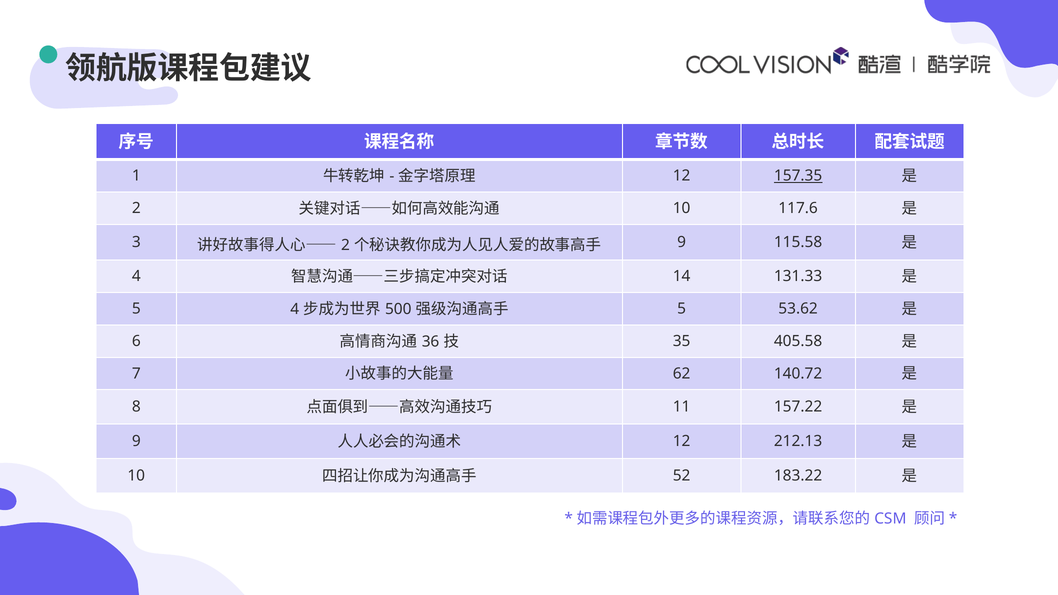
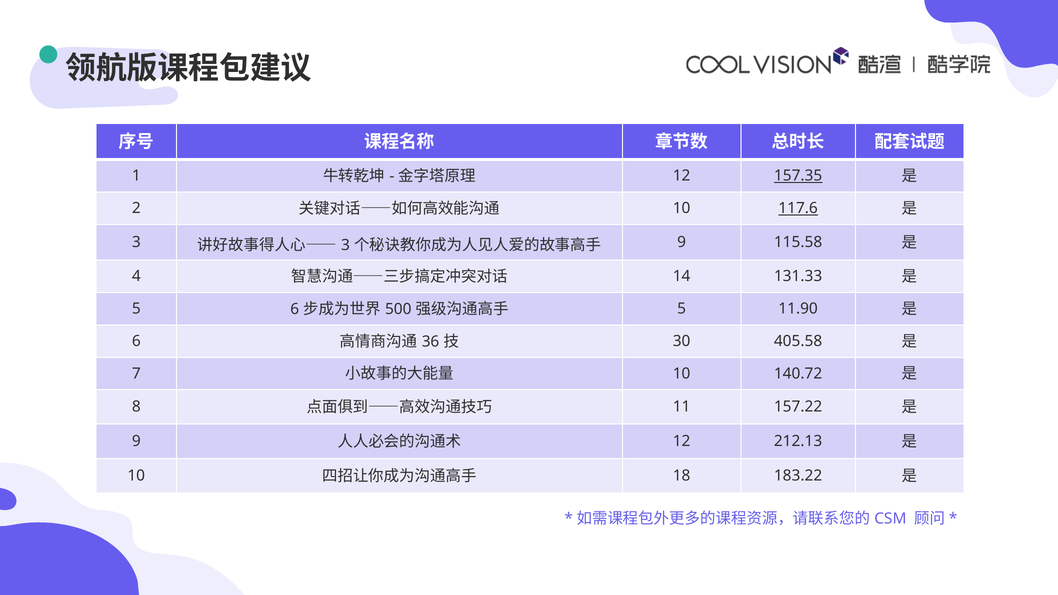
117.6 underline: none -> present (798, 208)
2: 2 -> 3 (346, 245)
5 4: 4 -> 6 (295, 309)
53.62: 53.62 -> 11.90 (798, 309)
35: 35 -> 30 (682, 341)
62: 62 -> 10 (682, 374)
52: 52 -> 18 (682, 476)
